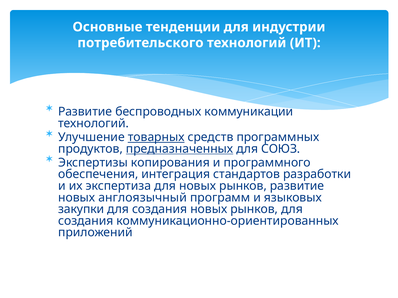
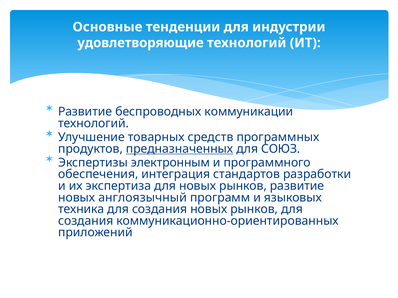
потребительского: потребительского -> удовлетворяющие (141, 43)
товарных underline: present -> none (156, 137)
копирования: копирования -> электронным (170, 163)
закупки: закупки -> техника (81, 210)
